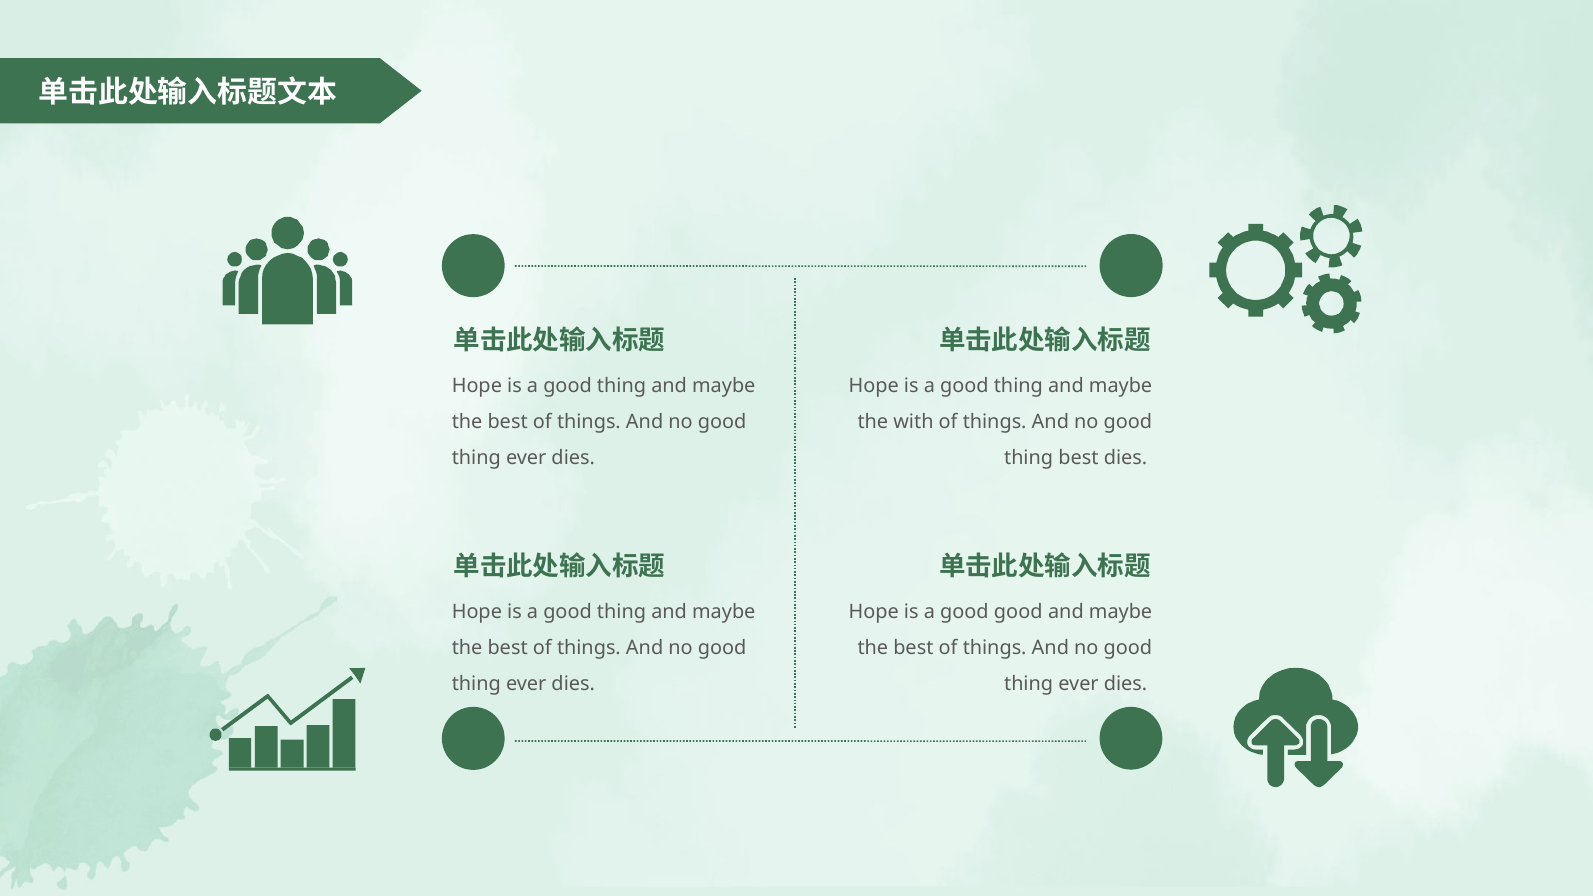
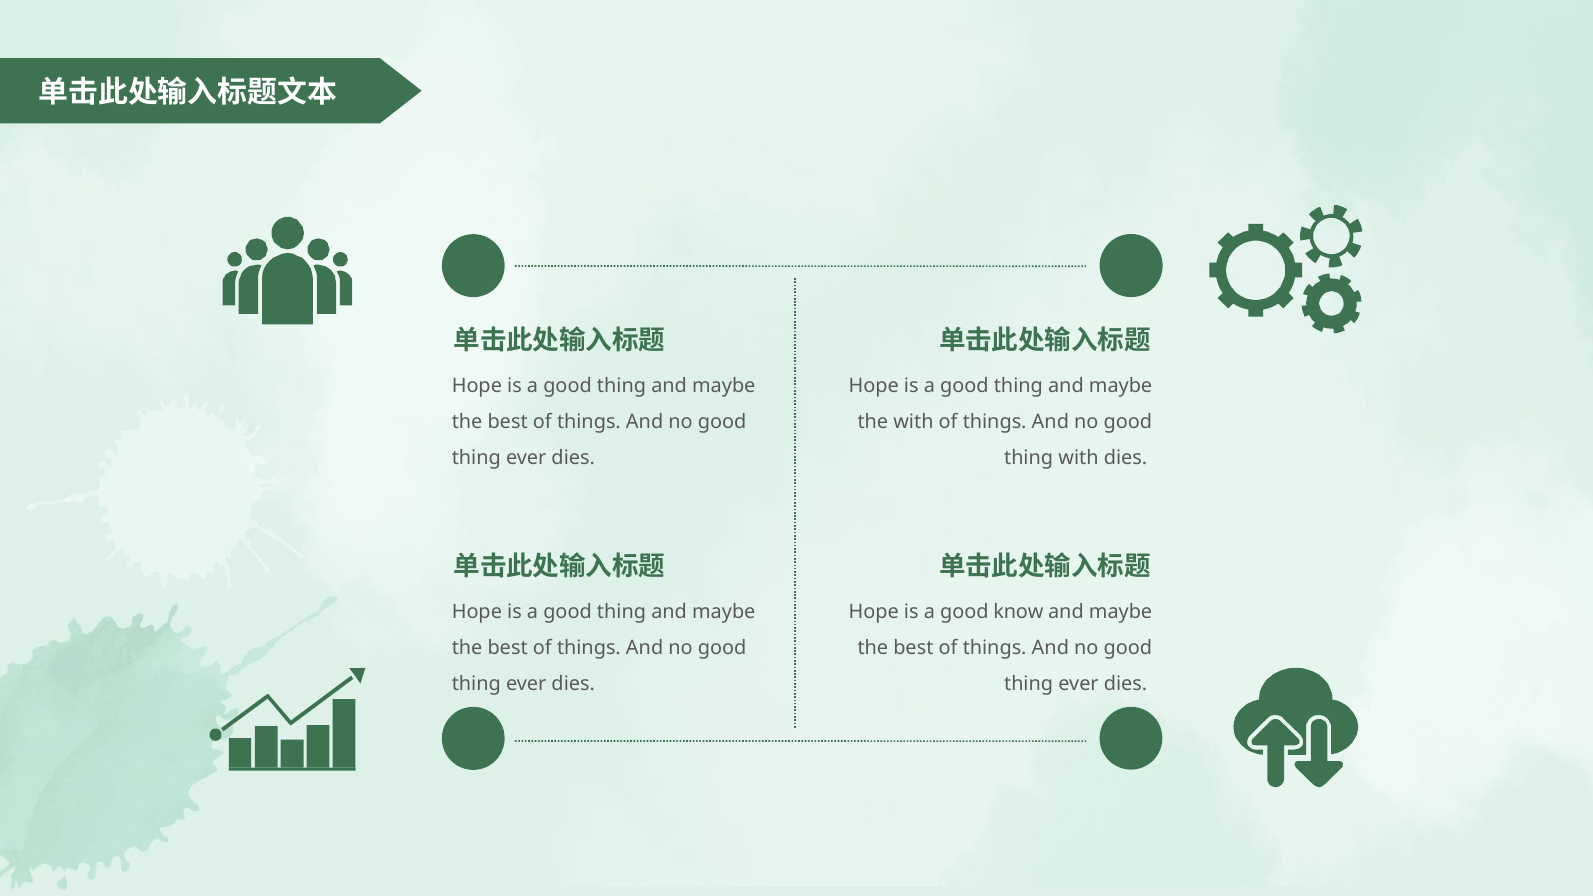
thing best: best -> with (1079, 458)
good good: good -> know (1018, 612)
